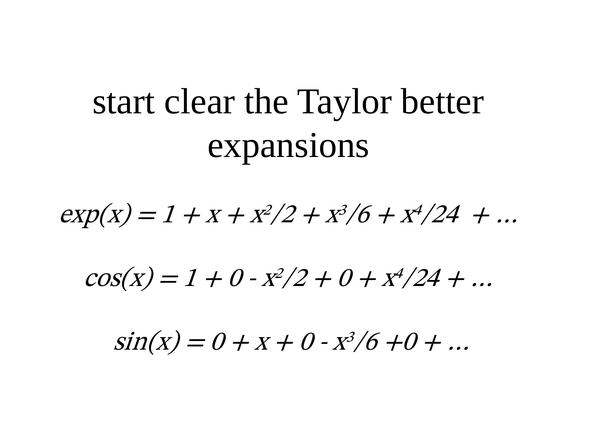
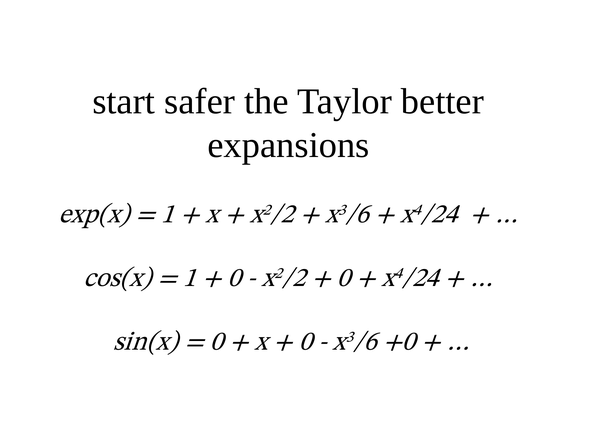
clear: clear -> safer (200, 102)
